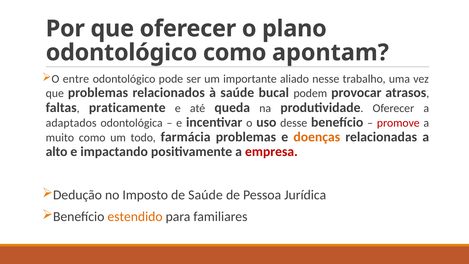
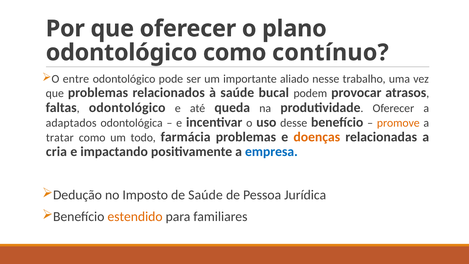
apontam: apontam -> contínuo (330, 53)
praticamente: praticamente -> odontológico (127, 107)
promove colour: red -> orange (398, 123)
muito: muito -> tratar (60, 138)
alto: alto -> cria (56, 152)
empresa colour: red -> blue (271, 152)
